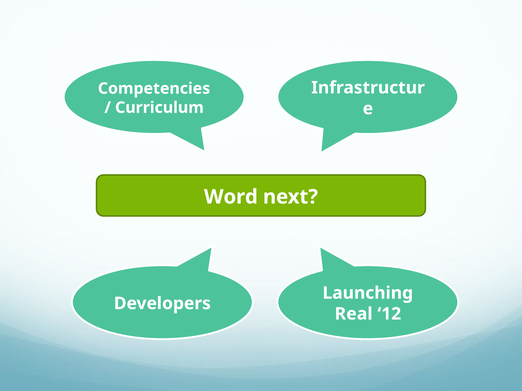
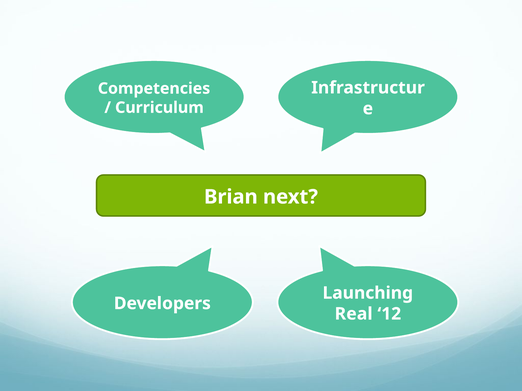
Word: Word -> Brian (231, 197)
